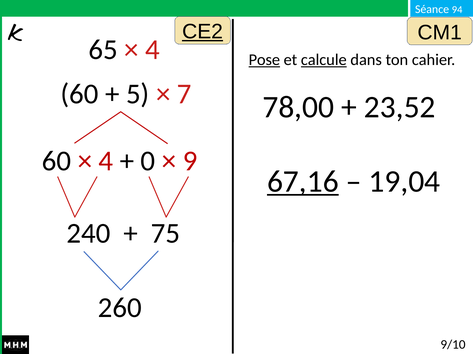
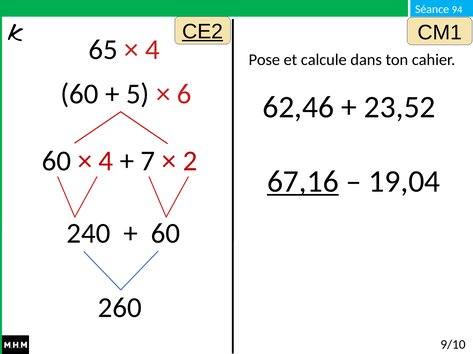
Pose underline: present -> none (264, 60)
calcule underline: present -> none (324, 60)
7: 7 -> 6 (184, 94)
78,00: 78,00 -> 62,46 (298, 107)
0: 0 -> 7 (148, 161)
9: 9 -> 2 (190, 161)
75: 75 -> 60 (166, 234)
